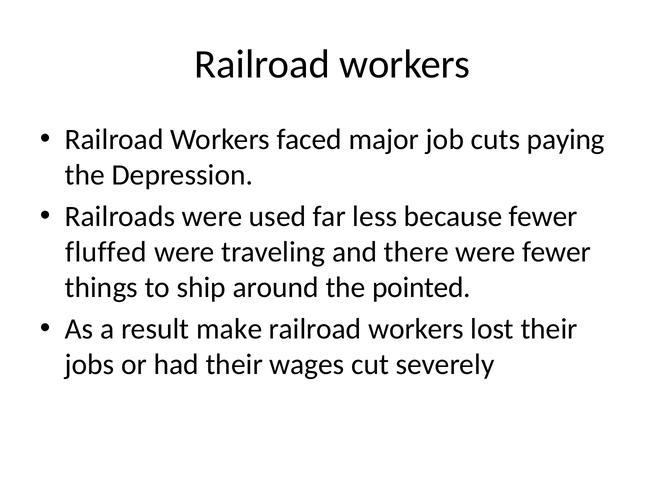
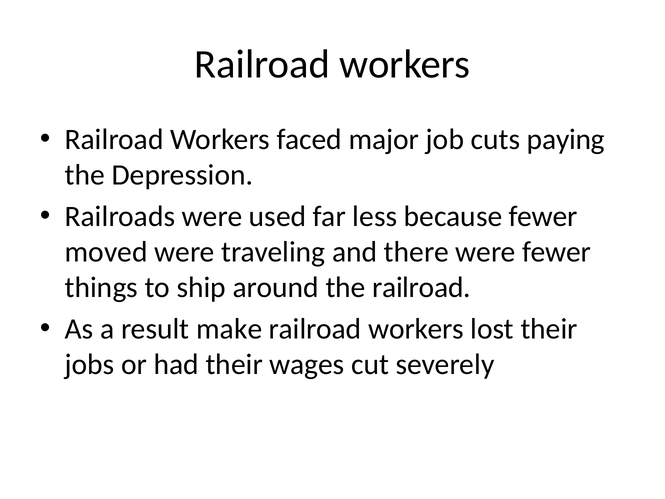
fluffed: fluffed -> moved (106, 252)
the pointed: pointed -> railroad (421, 287)
